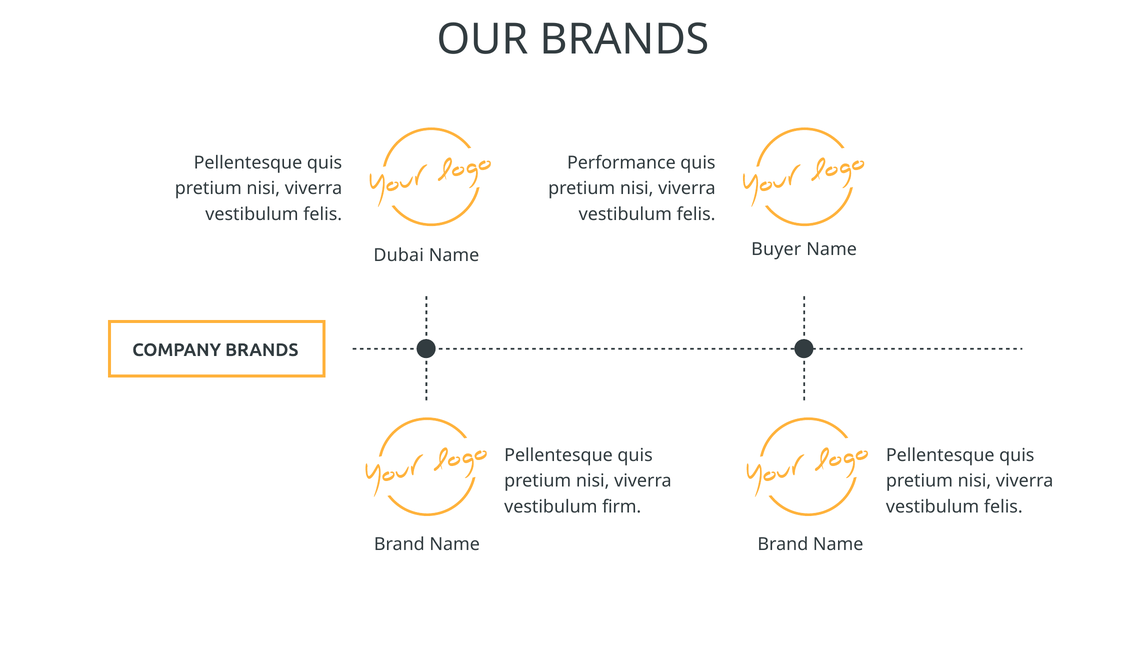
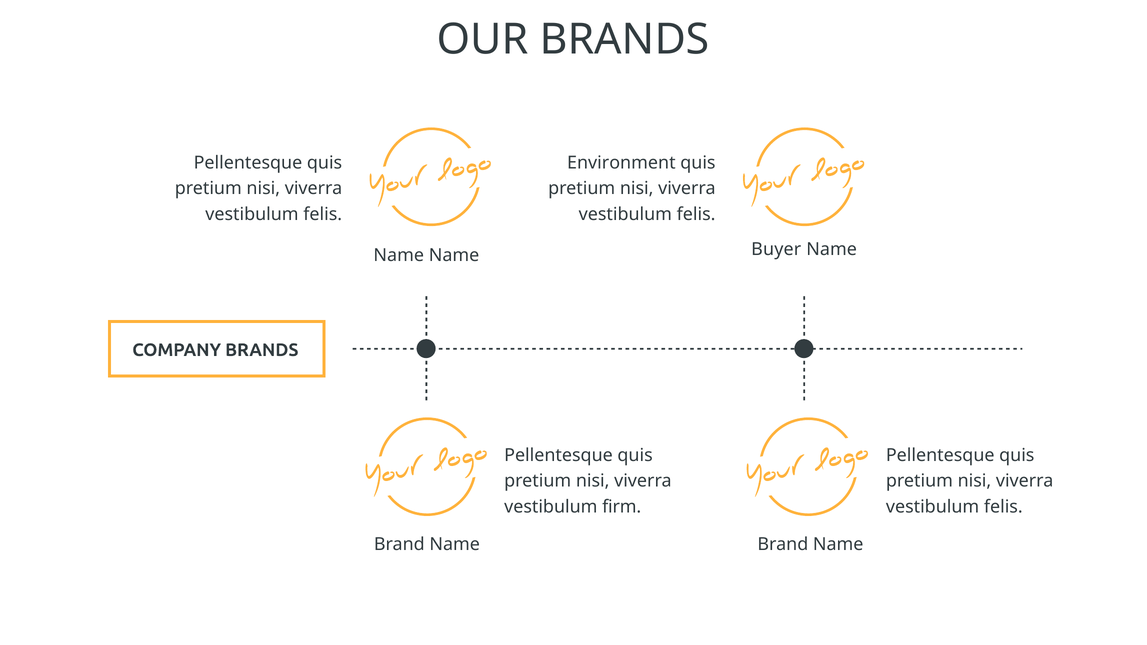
Performance: Performance -> Environment (621, 163)
Dubai: Dubai -> Name (399, 255)
